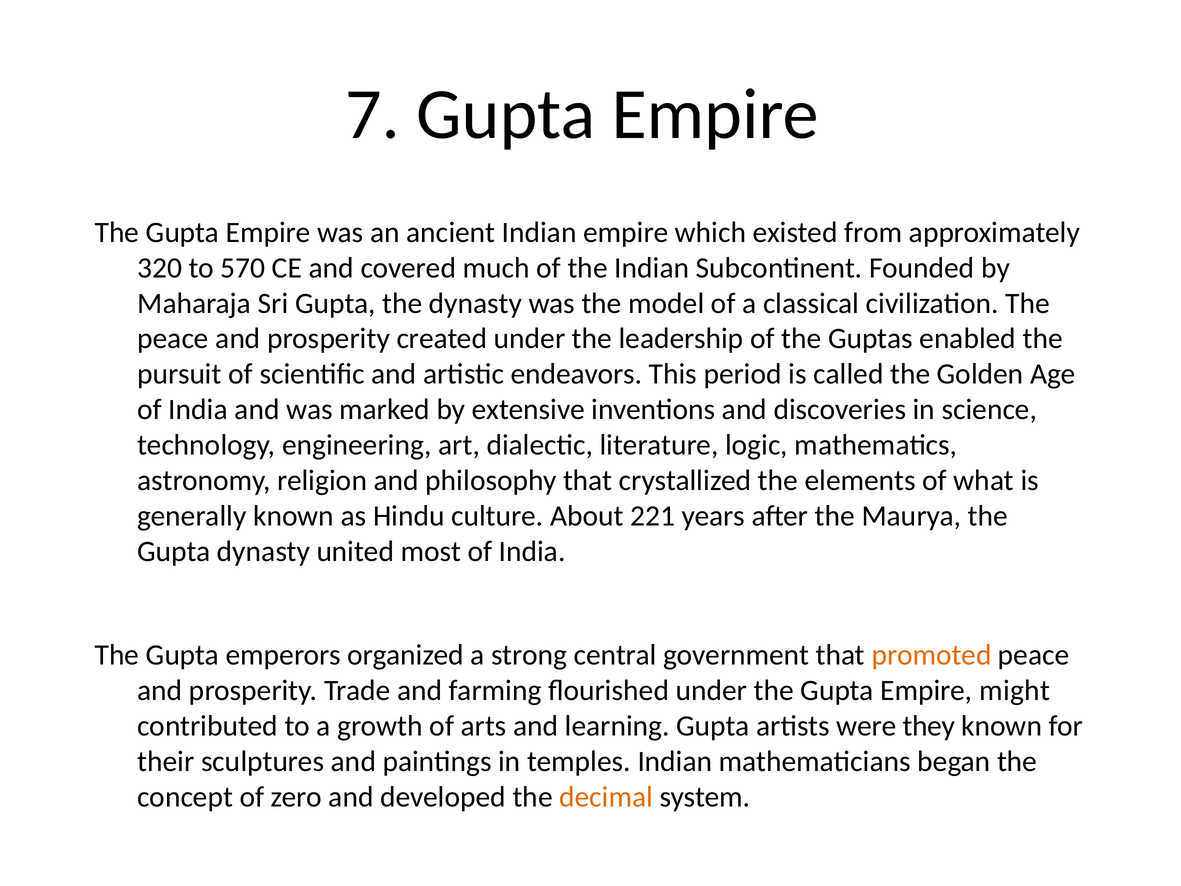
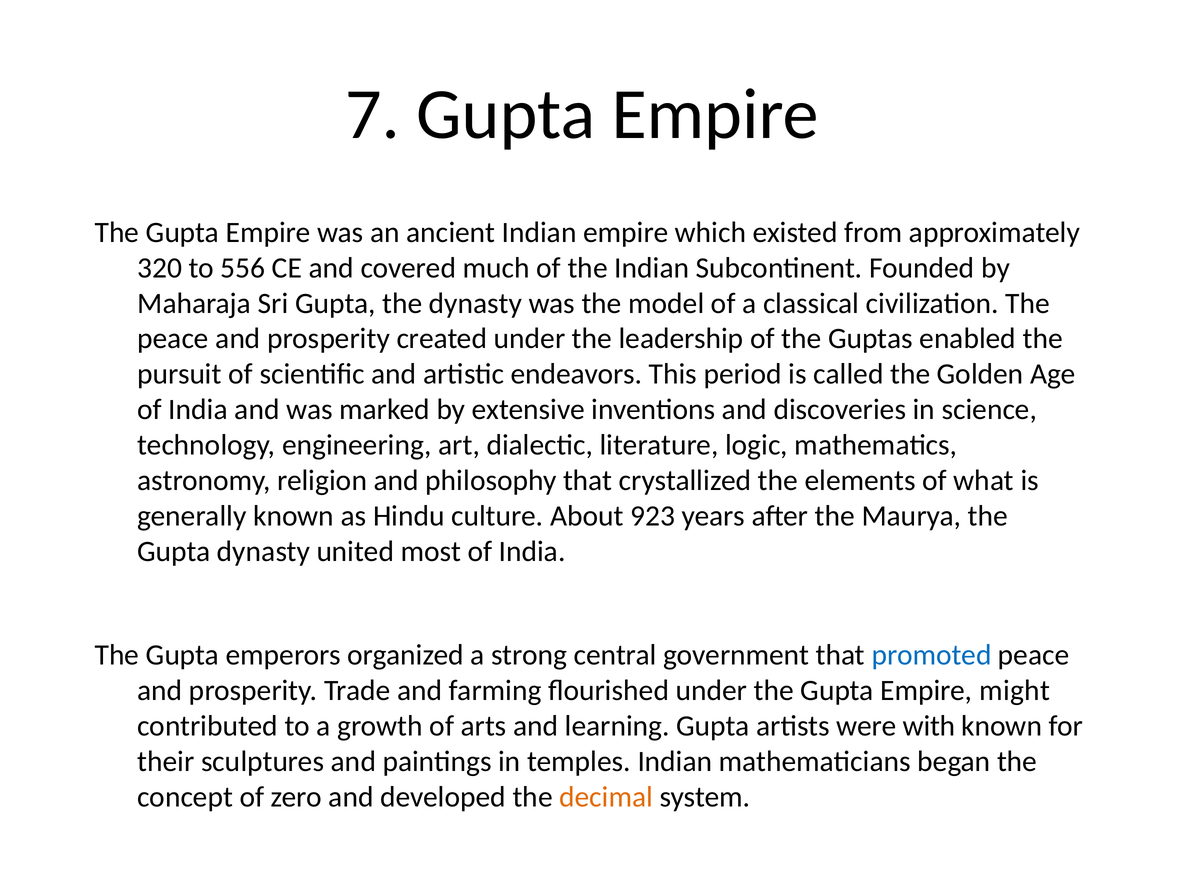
570: 570 -> 556 (243, 268)
221: 221 -> 923 (653, 516)
promoted colour: orange -> blue (932, 655)
they: they -> with (929, 726)
